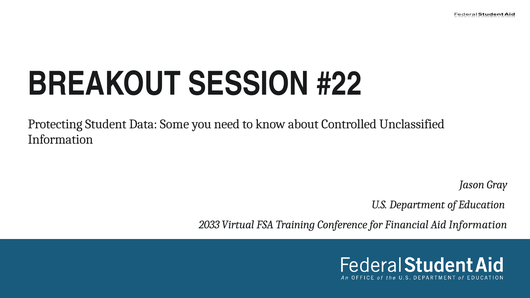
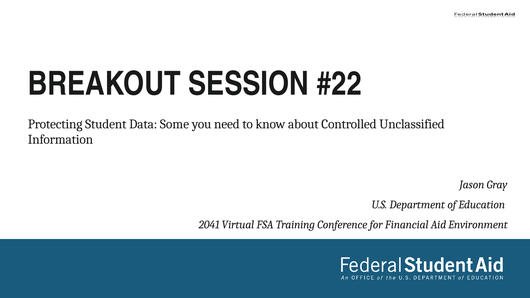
2033: 2033 -> 2041 (209, 225)
Aid Information: Information -> Environment (478, 225)
